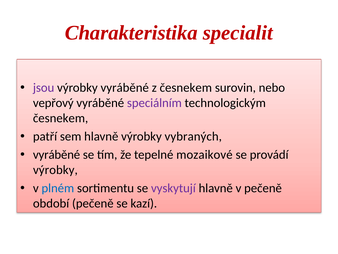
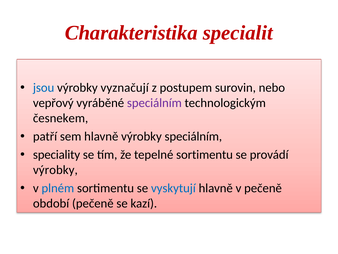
jsou colour: purple -> blue (44, 88)
výrobky vyráběné: vyráběné -> vyznačují (125, 88)
z česnekem: česnekem -> postupem (186, 88)
výrobky vybraných: vybraných -> speciálním (193, 136)
vyráběné: vyráběné -> speciality (57, 154)
tepelné mozaikové: mozaikové -> sortimentu (205, 154)
vyskytují colour: purple -> blue (173, 188)
